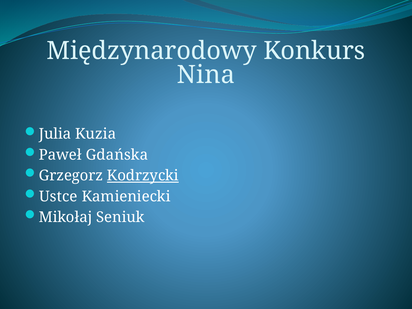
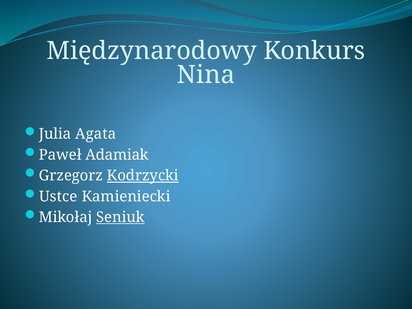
Kuzia: Kuzia -> Agata (96, 134)
Gdańska: Gdańska -> Adamiak (117, 155)
Seniuk underline: none -> present (120, 217)
